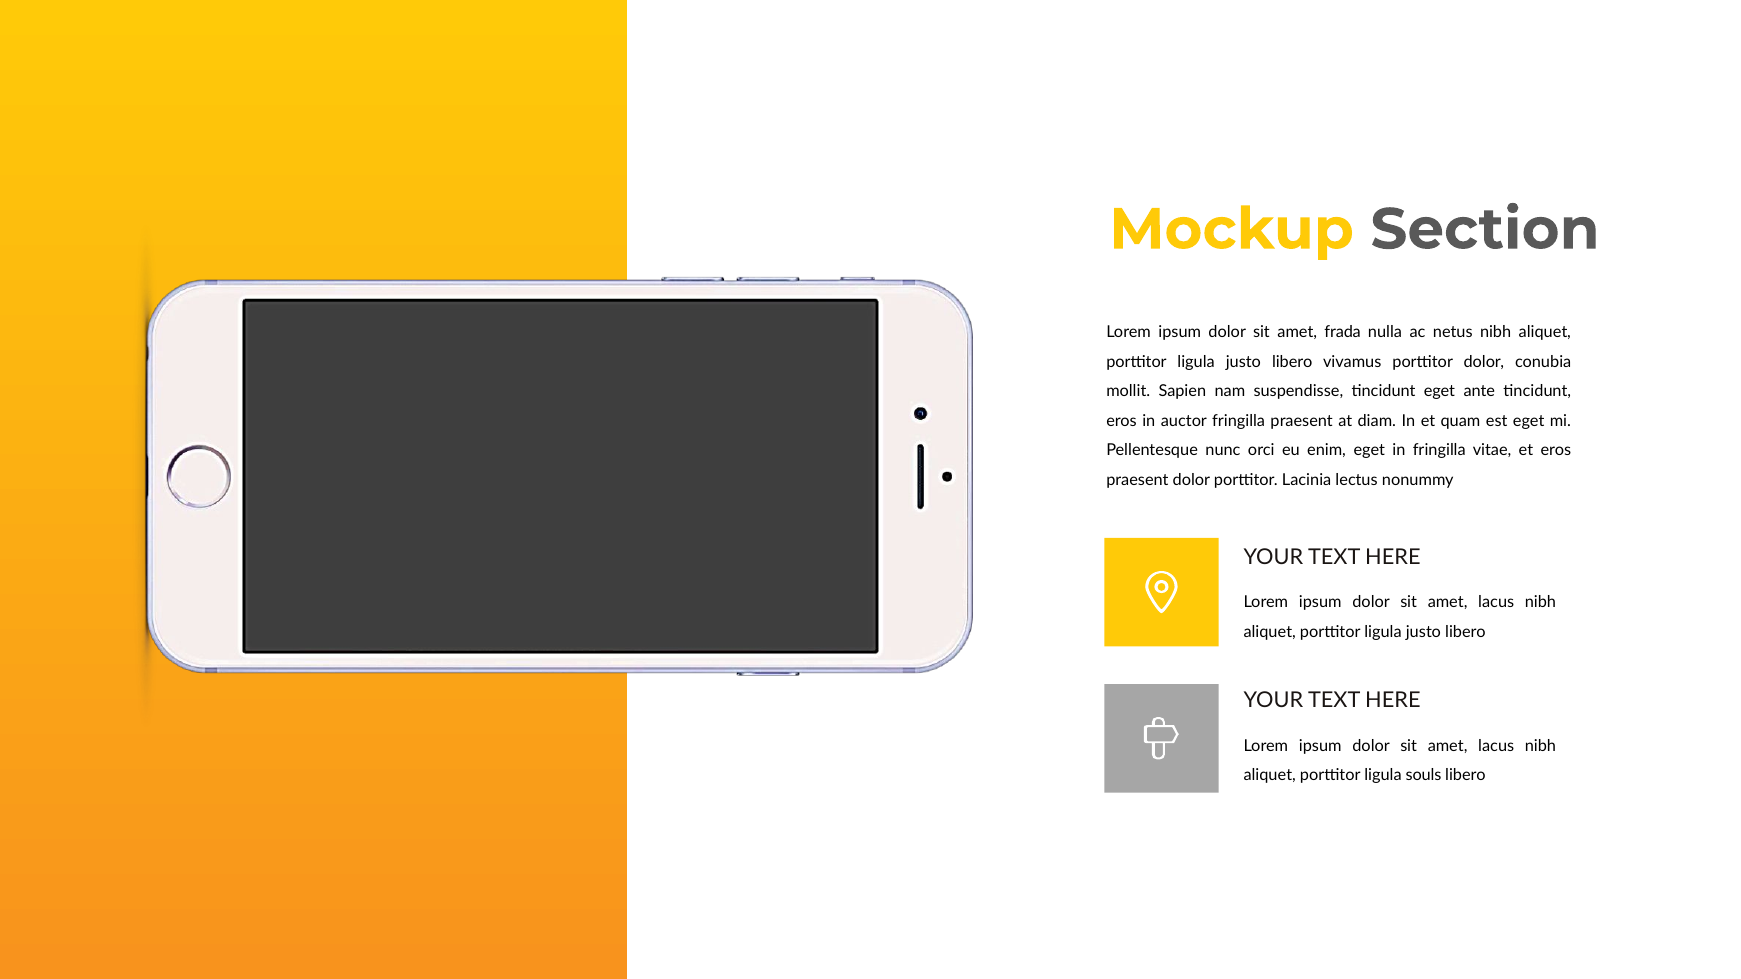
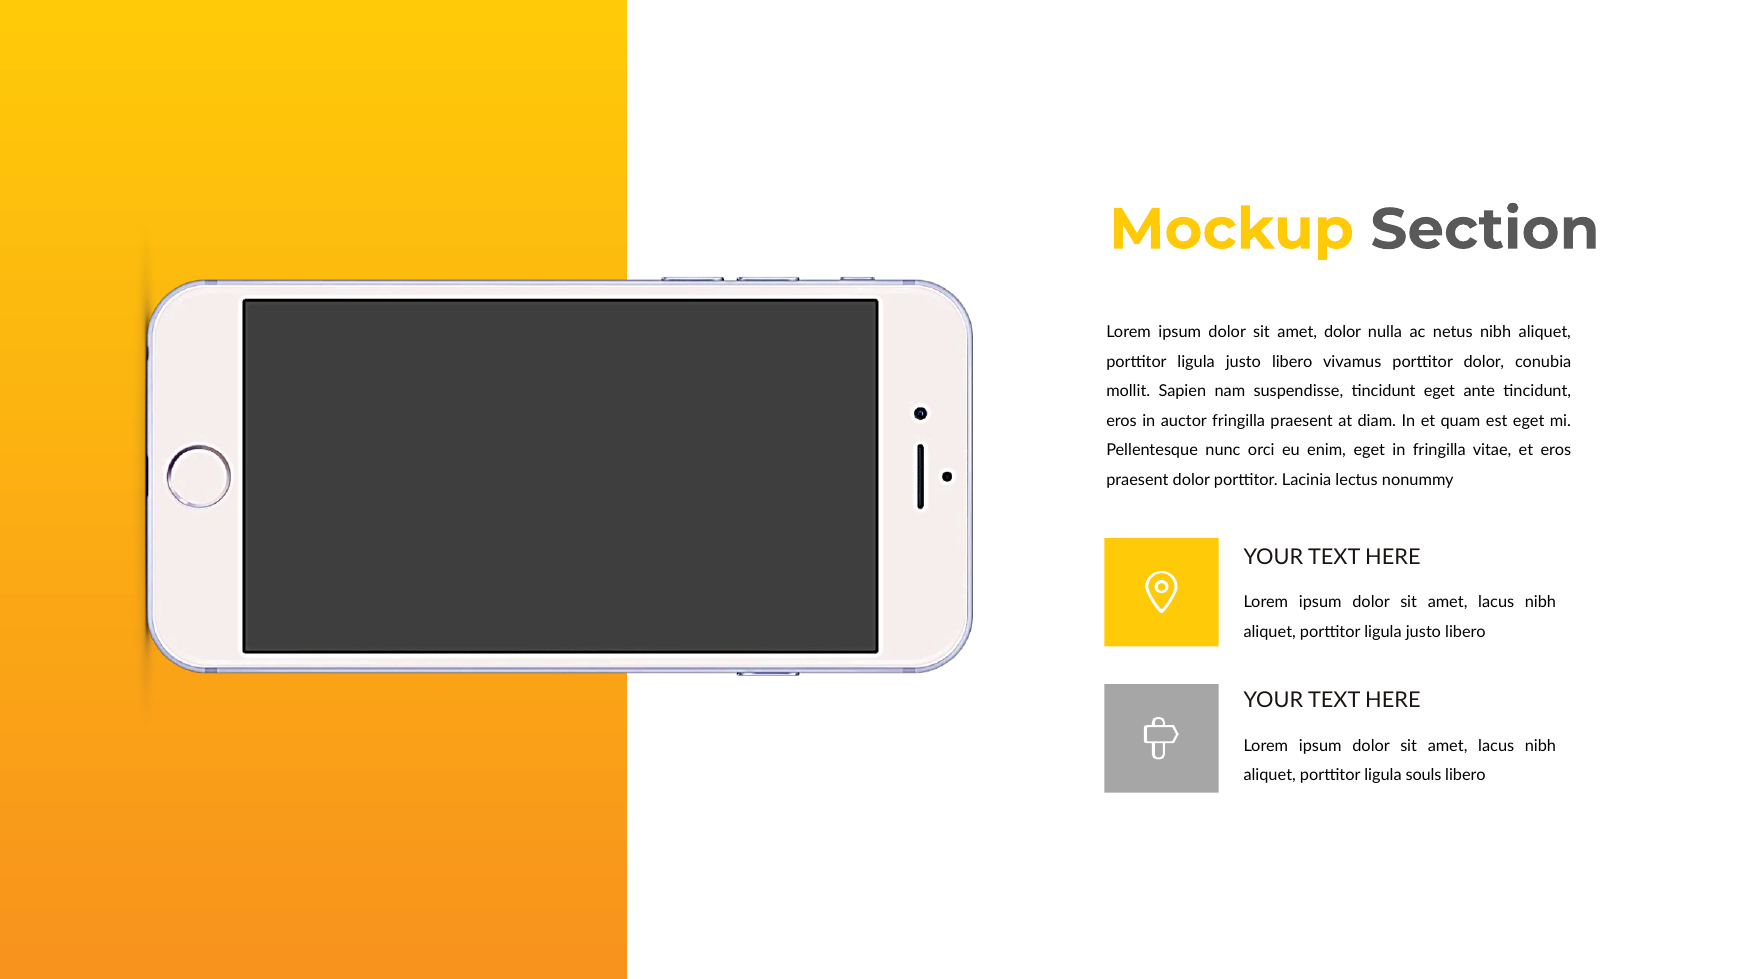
amet frada: frada -> dolor (1343, 333)
